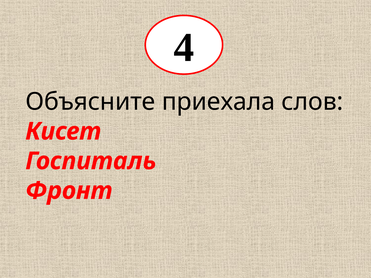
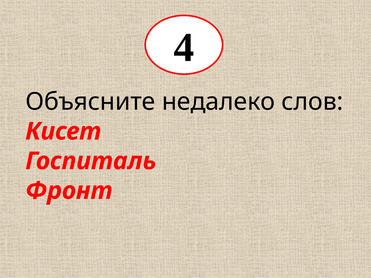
приехала: приехала -> недалеко (218, 102)
